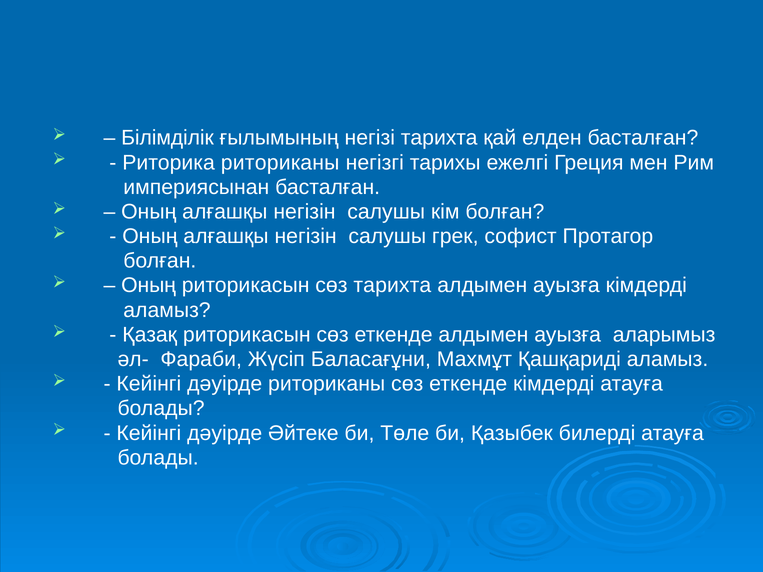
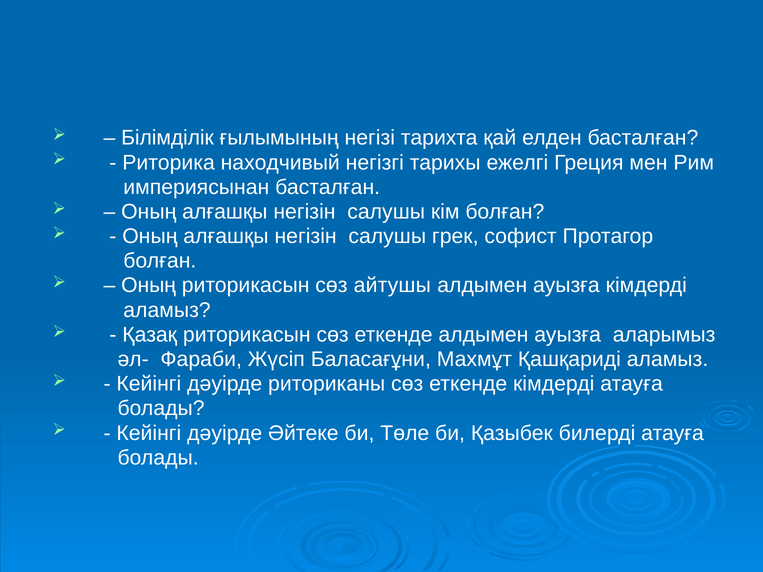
Риторика риториканы: риториканы -> находчивый (280, 163)
сөз тарихта: тарихта -> айтушы (392, 286)
